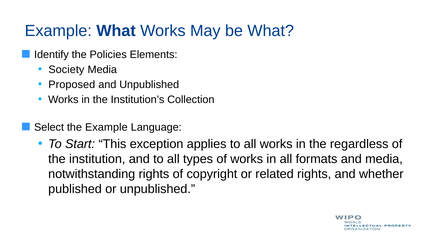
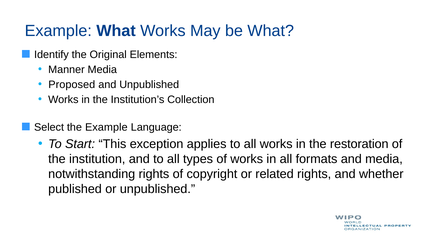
Policies: Policies -> Original (108, 55)
Society: Society -> Manner (66, 70)
regardless: regardless -> restoration (359, 144)
